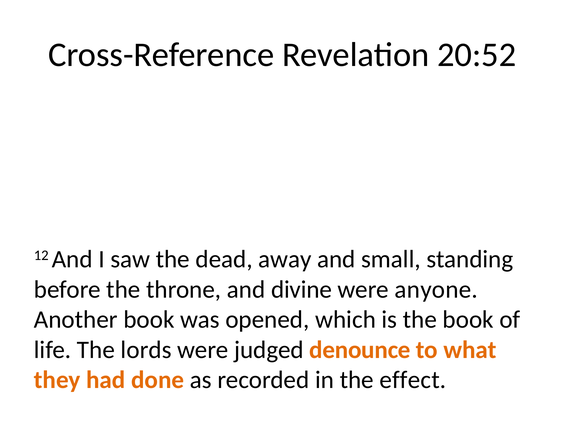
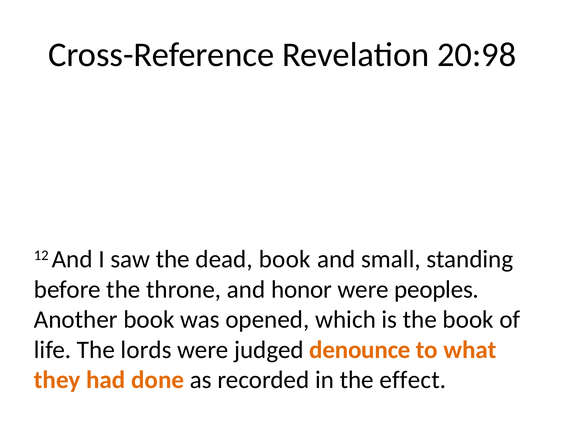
20:52: 20:52 -> 20:98 (477, 55)
dead away: away -> book (285, 259)
divine: divine -> honor (301, 289)
anyone: anyone -> peoples (437, 289)
